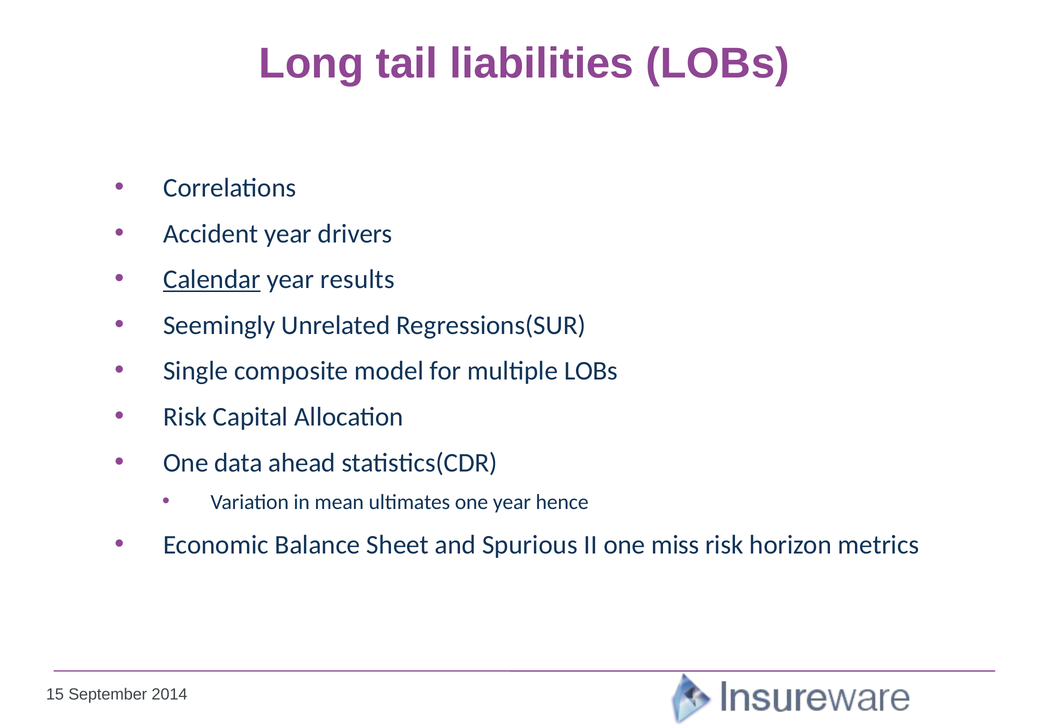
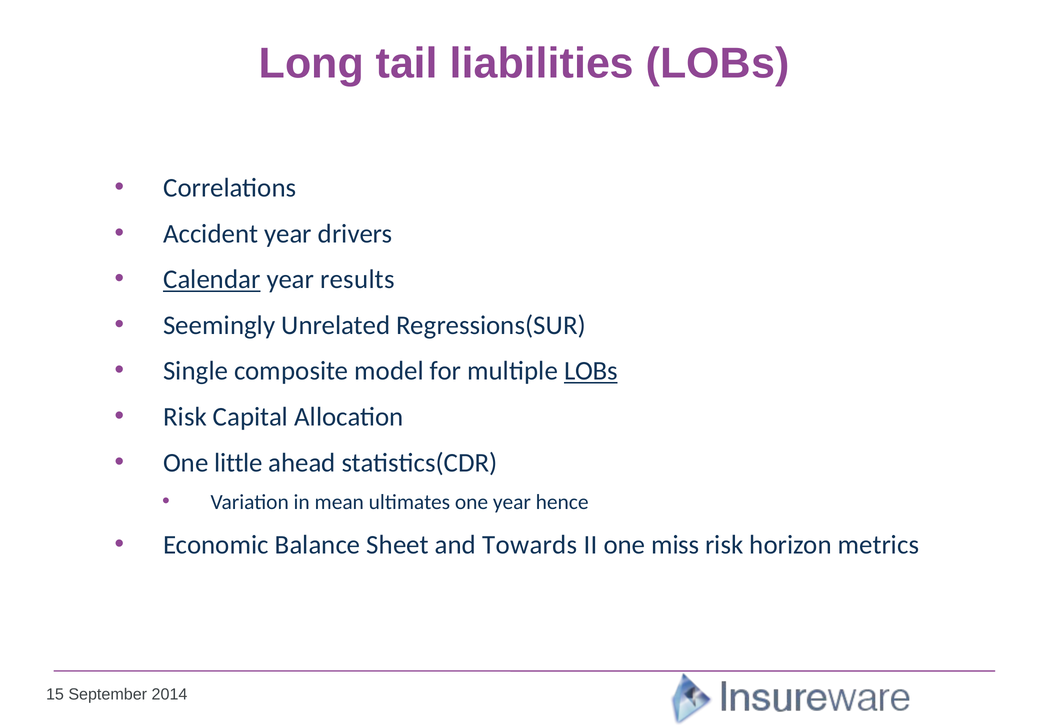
LOBs underline: none -> present (591, 371)
data: data -> little (238, 462)
Spurious: Spurious -> Towards (530, 544)
